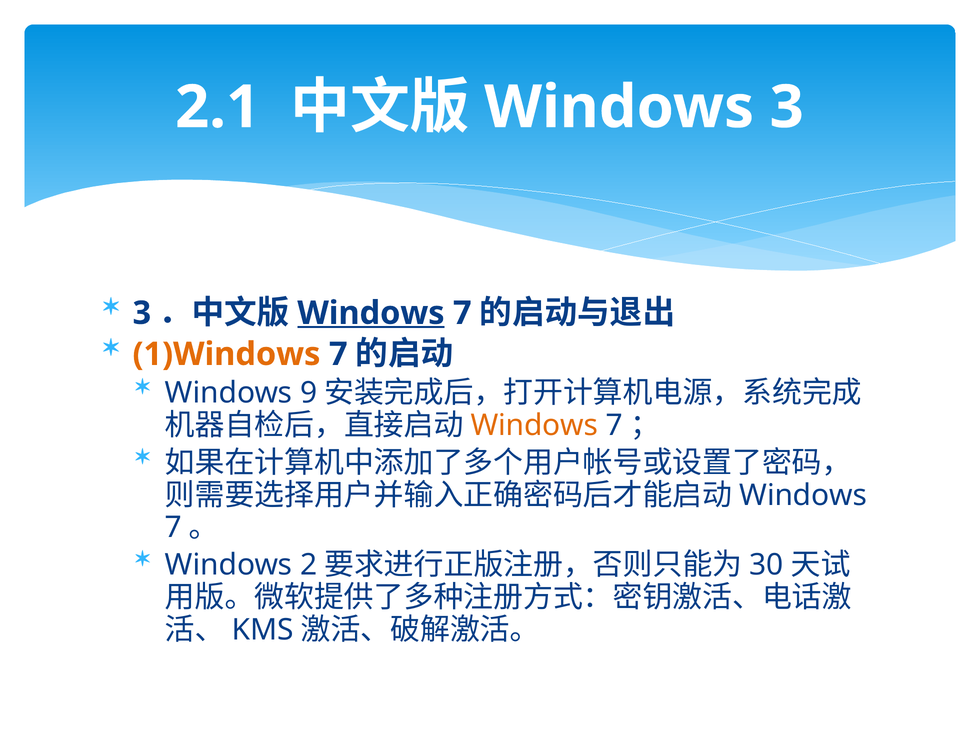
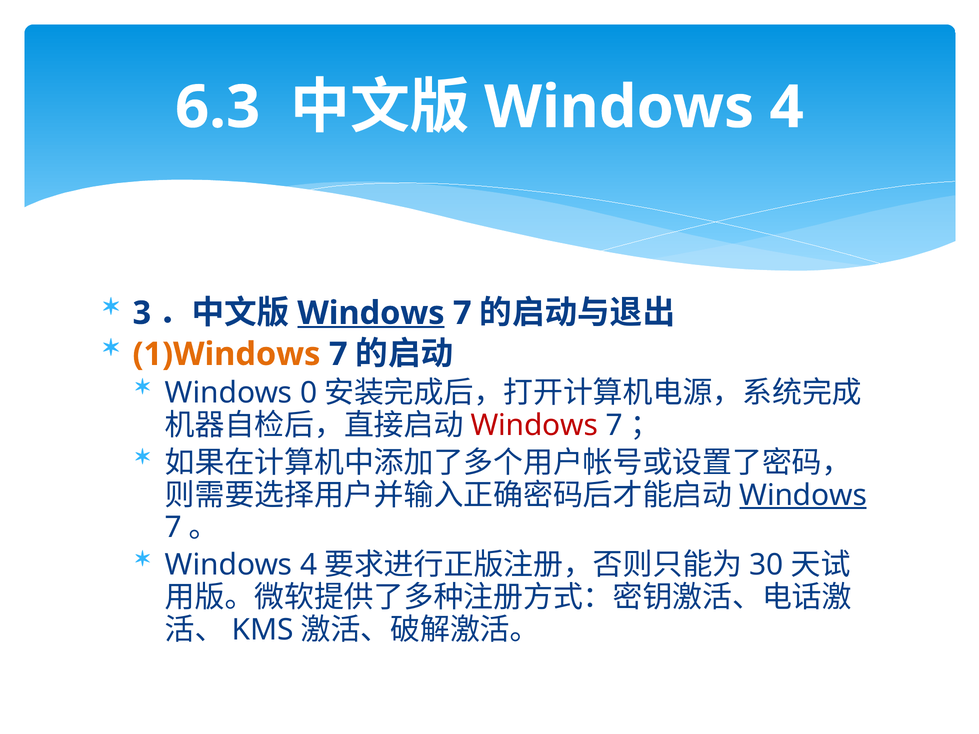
2.1: 2.1 -> 6.3 (218, 107)
3: 3 -> 4 (787, 107)
9: 9 -> 0 (309, 393)
Windows colour: orange -> red (534, 425)
Windows underline: none -> present (803, 495)
2: 2 -> 4 (309, 565)
